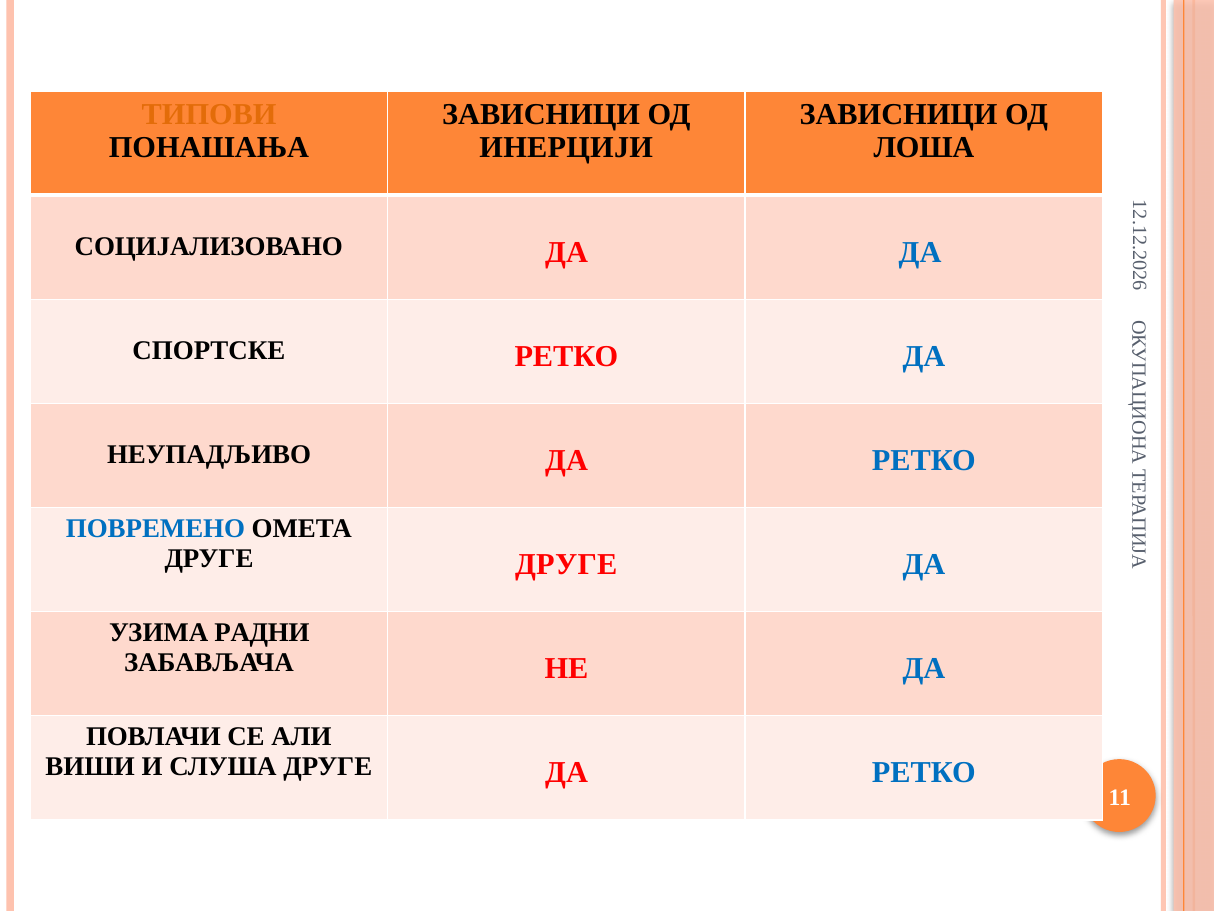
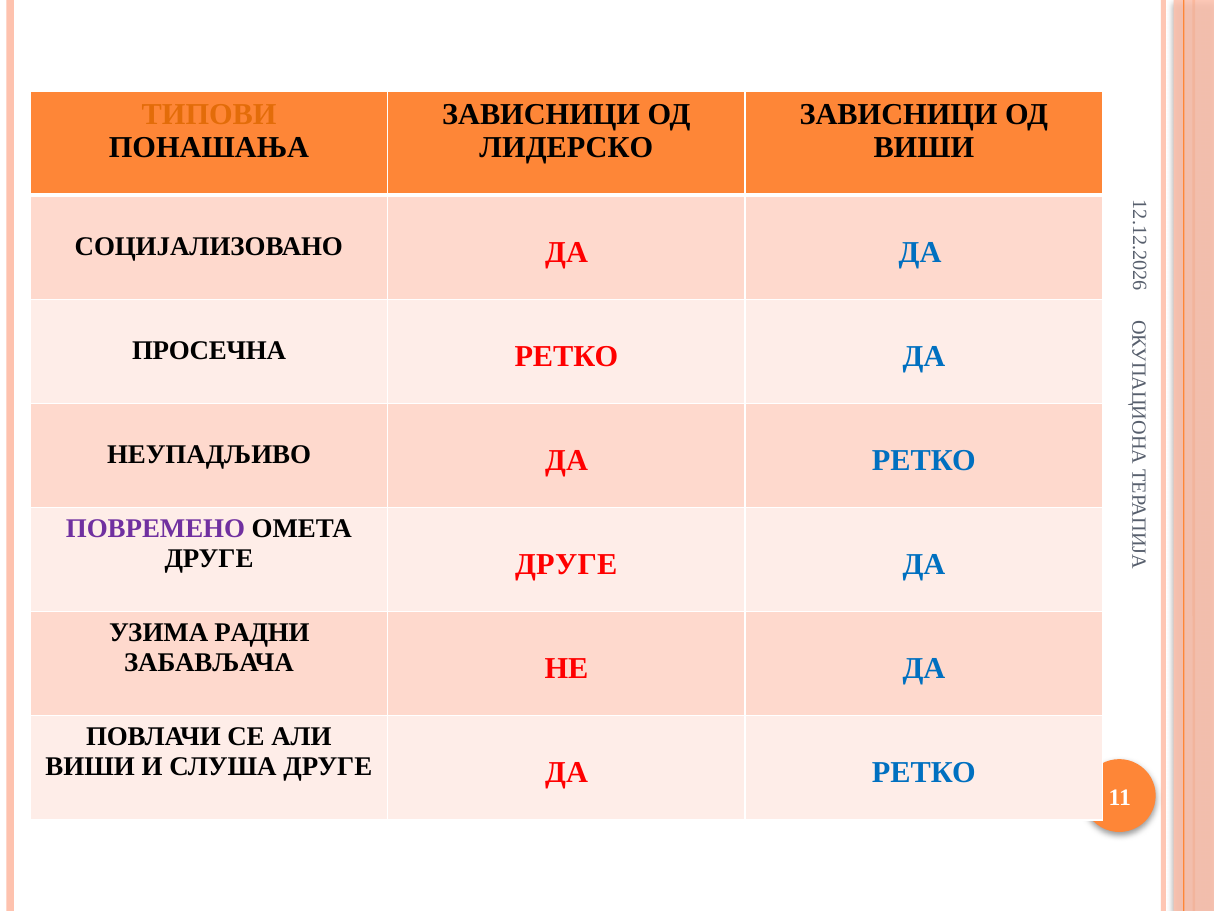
ИНЕРЦИЈИ: ИНЕРЦИЈИ -> ЛИДЕРСКО (566, 148)
ЛОША: ЛОША -> ВИШИ (924, 148)
СПОРТСКЕ: СПОРТСКЕ -> ПРОСЕЧНА (209, 350)
ПОВРЕМЕНО colour: blue -> purple (155, 529)
